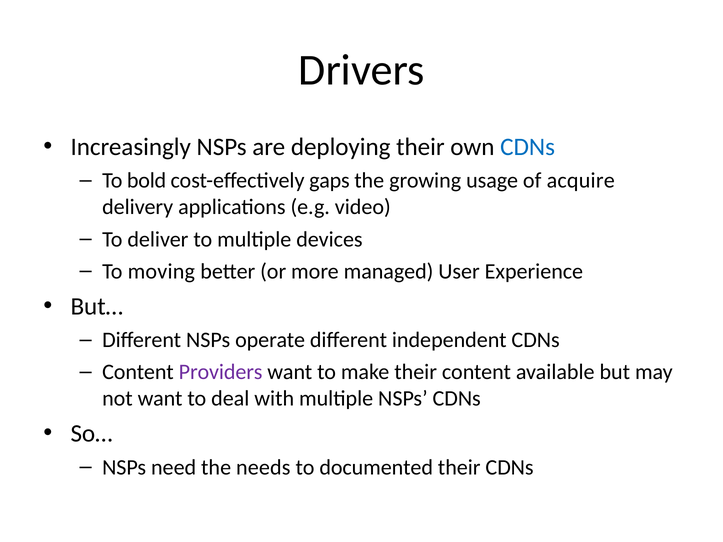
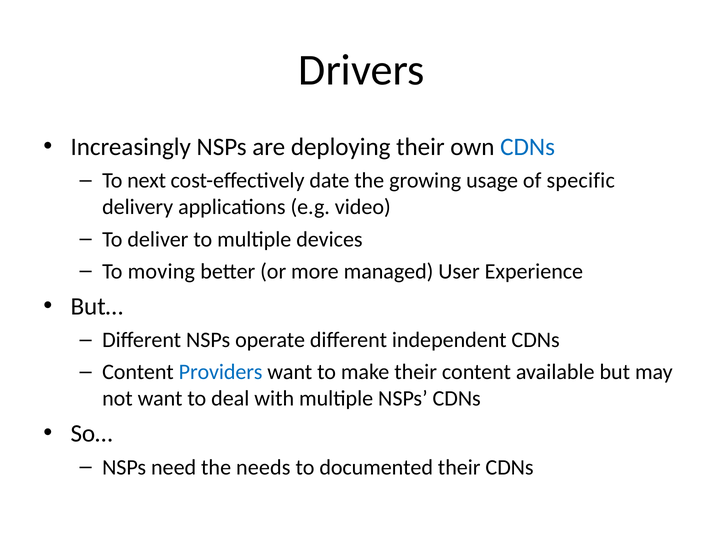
bold: bold -> next (147, 181)
gaps: gaps -> date (329, 181)
acquire: acquire -> specific (581, 181)
Providers colour: purple -> blue (221, 372)
